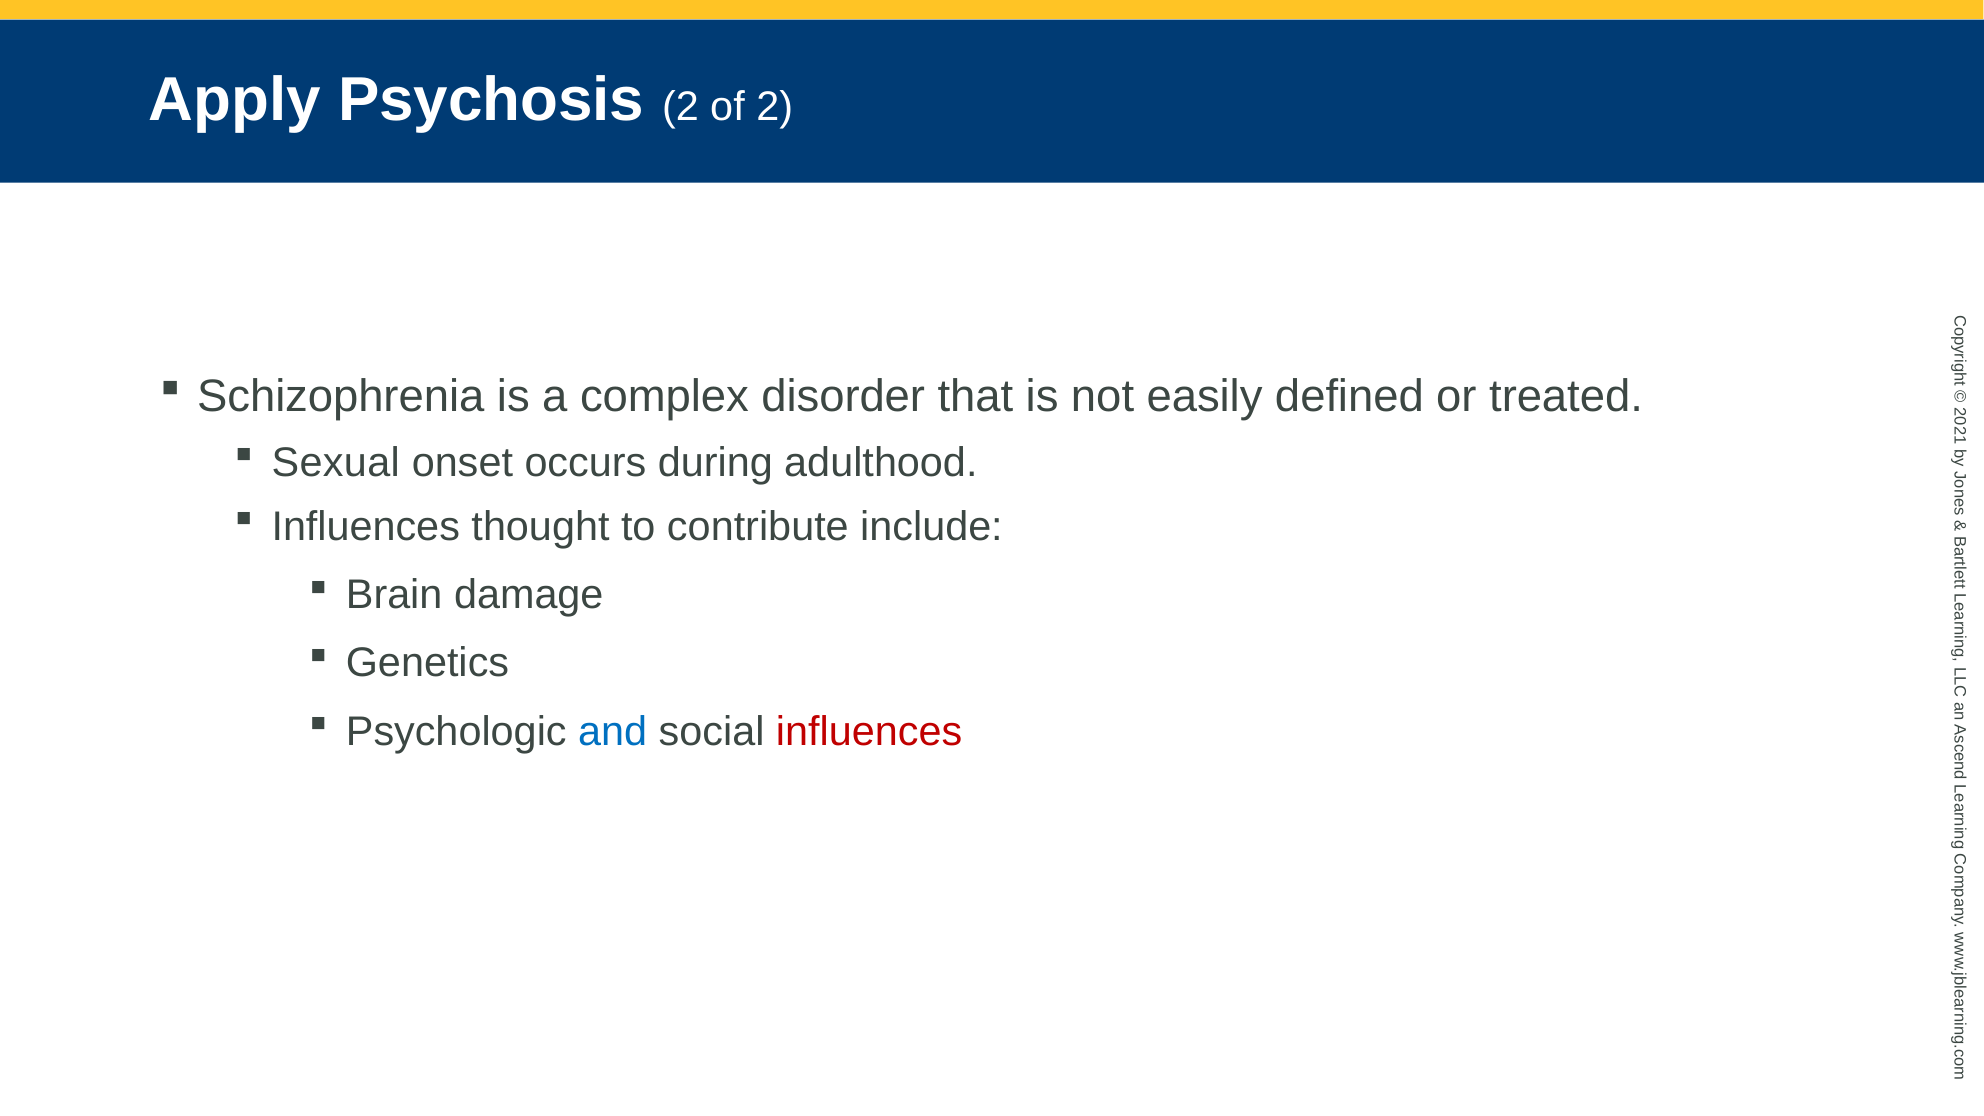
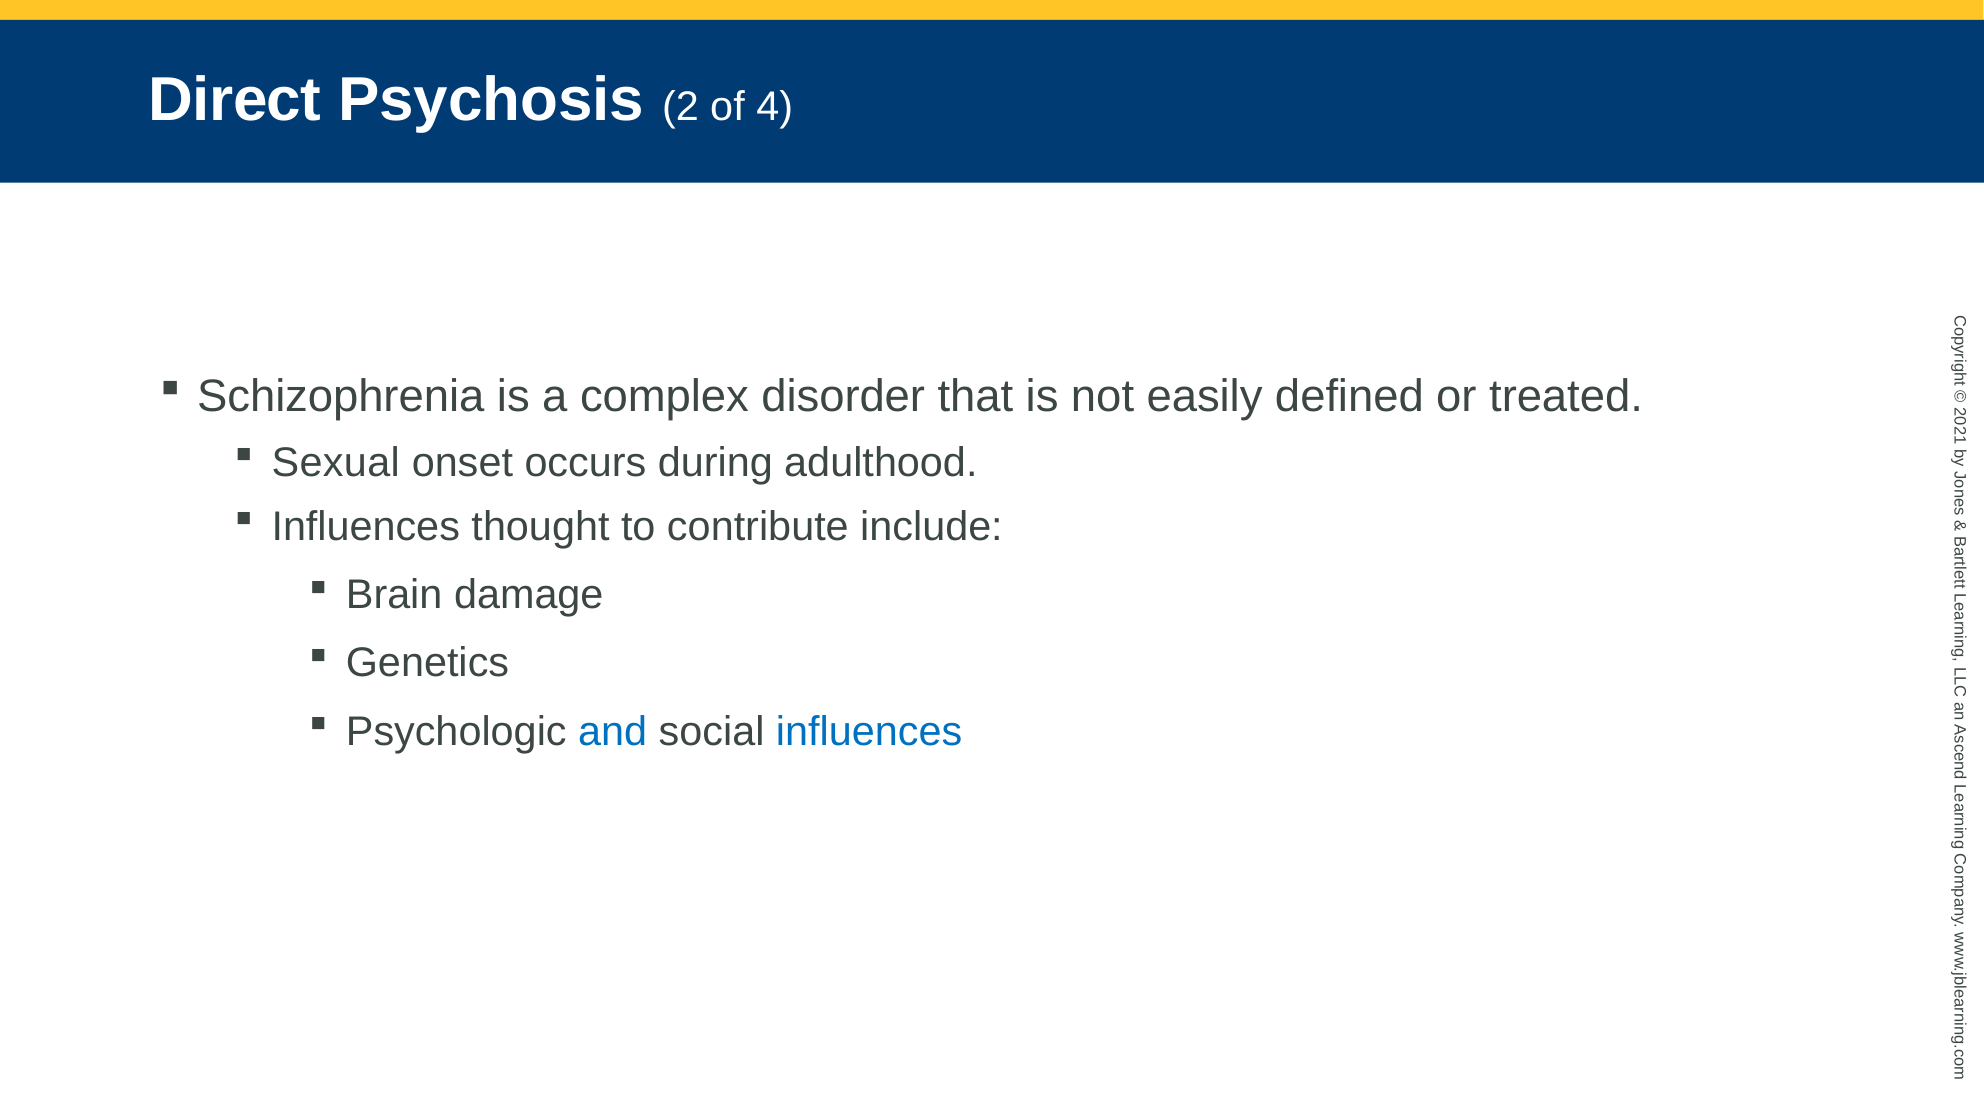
Apply: Apply -> Direct (235, 100)
of 2: 2 -> 4 (775, 107)
influences colour: red -> blue (869, 732)
